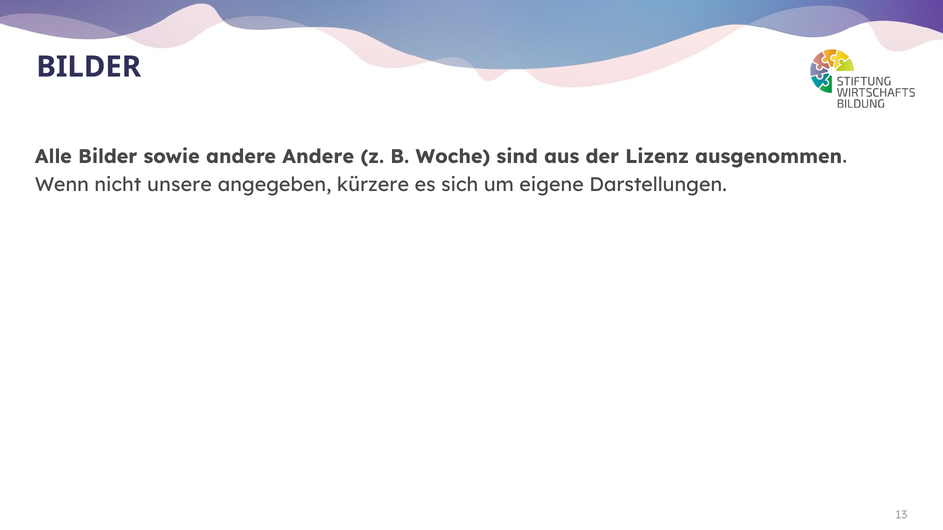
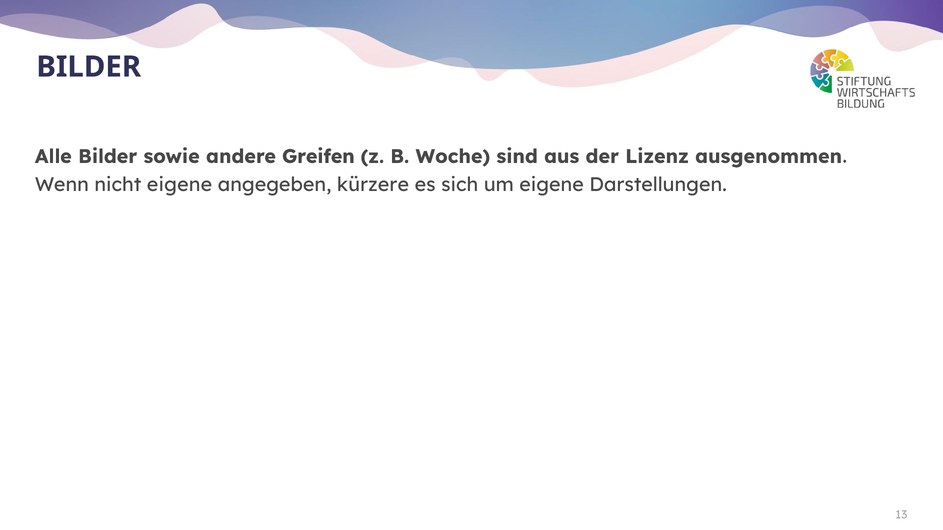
andere Andere: Andere -> Greifen (318, 157)
nicht unsere: unsere -> eigene (180, 185)
